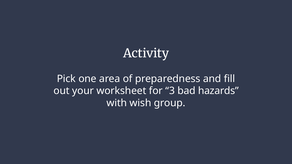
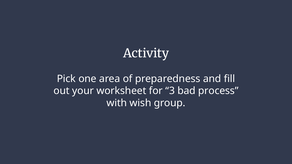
hazards: hazards -> process (218, 91)
